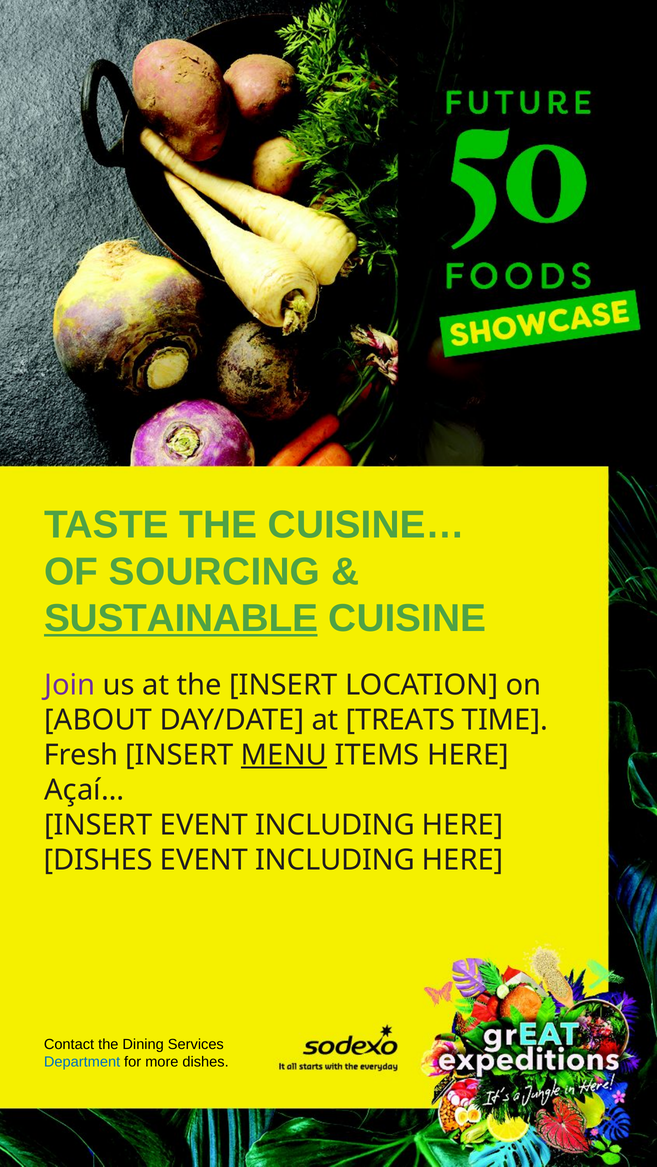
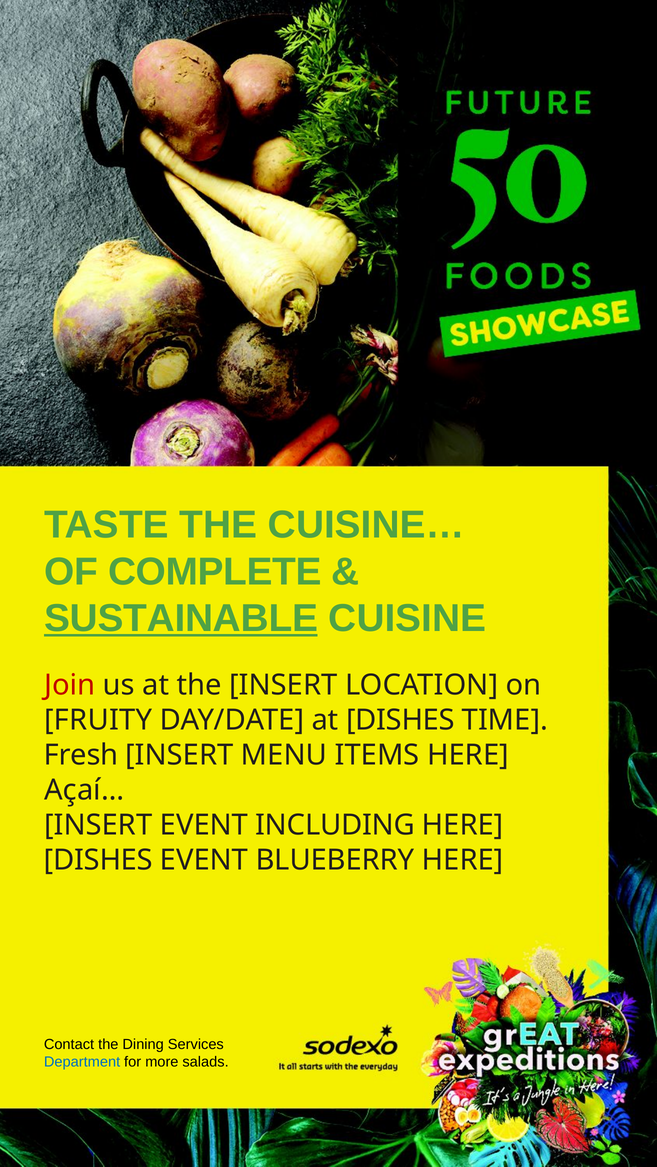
SOURCING: SOURCING -> COMPLETE (215, 572)
Join colour: purple -> red (70, 685)
ABOUT: ABOUT -> FRUITY (98, 720)
at TREATS: TREATS -> DISHES (400, 720)
MENU underline: present -> none (284, 755)
INCLUDING: INCLUDING -> BLUEBERRY (335, 860)
more dishes: dishes -> salads (206, 1062)
